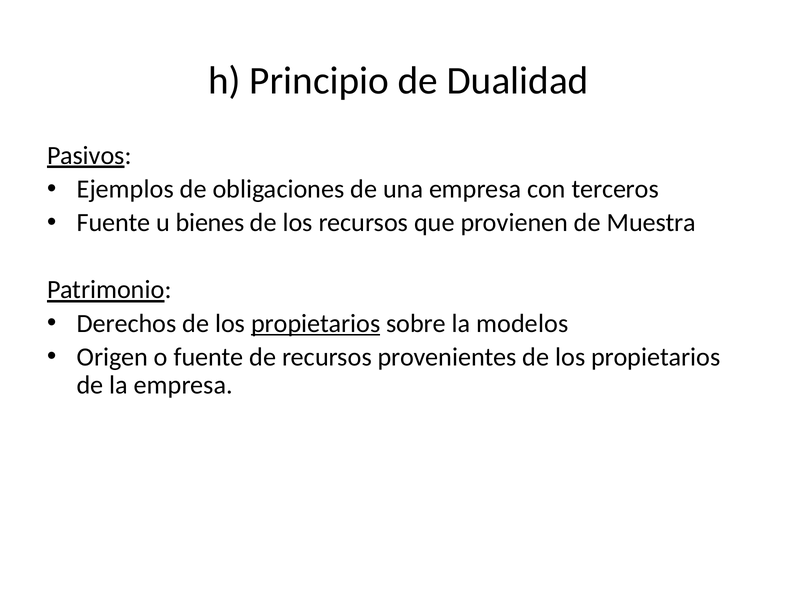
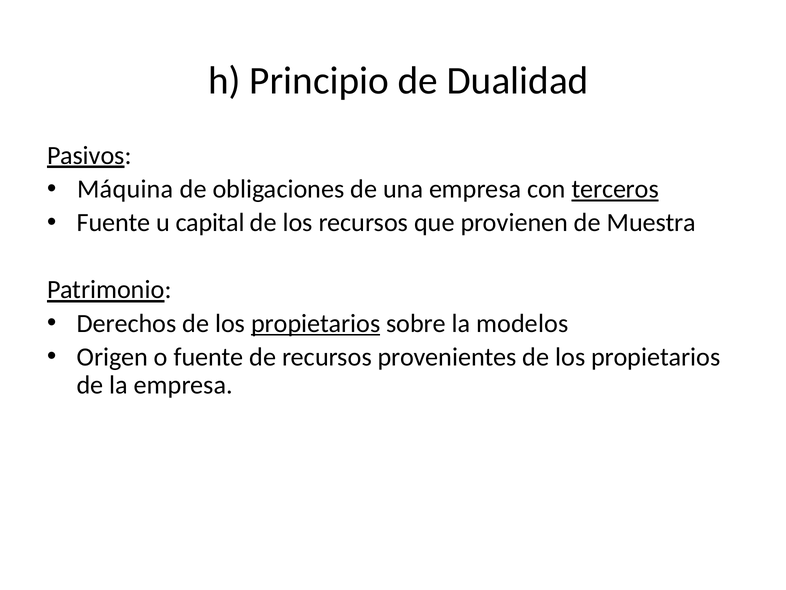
Ejemplos: Ejemplos -> Máquina (125, 189)
terceros underline: none -> present (615, 189)
bienes: bienes -> capital (210, 223)
